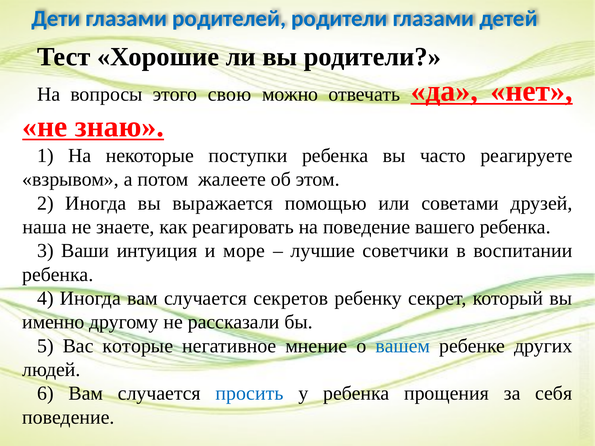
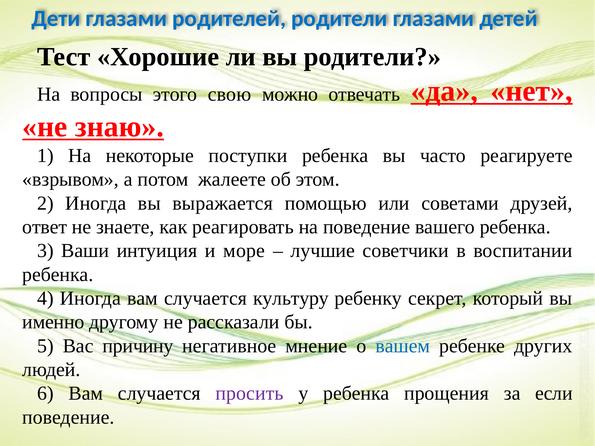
наша: наша -> ответ (45, 227)
секретов: секретов -> культуру (291, 298)
которые: которые -> причину (138, 346)
просить colour: blue -> purple (250, 394)
себя: себя -> если (554, 394)
